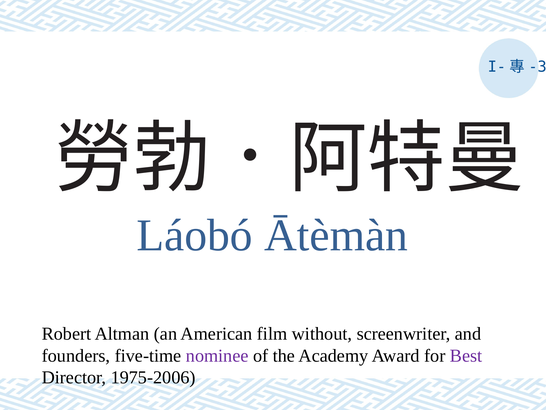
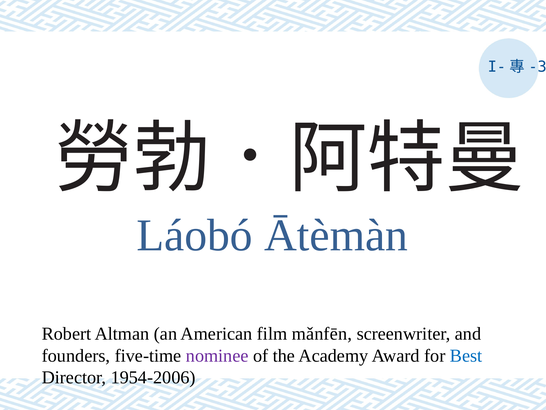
without: without -> mǎnfēn (322, 333)
Best colour: purple -> blue (466, 355)
1975-2006: 1975-2006 -> 1954-2006 (153, 377)
